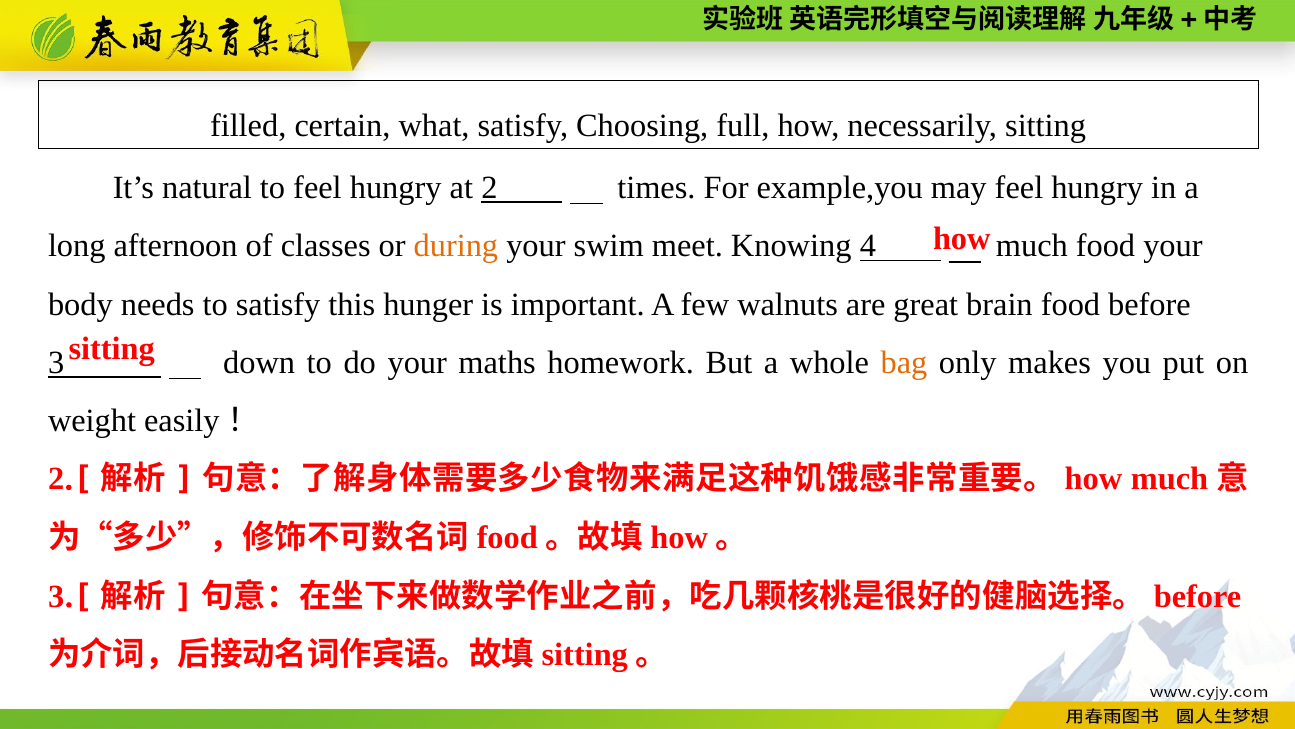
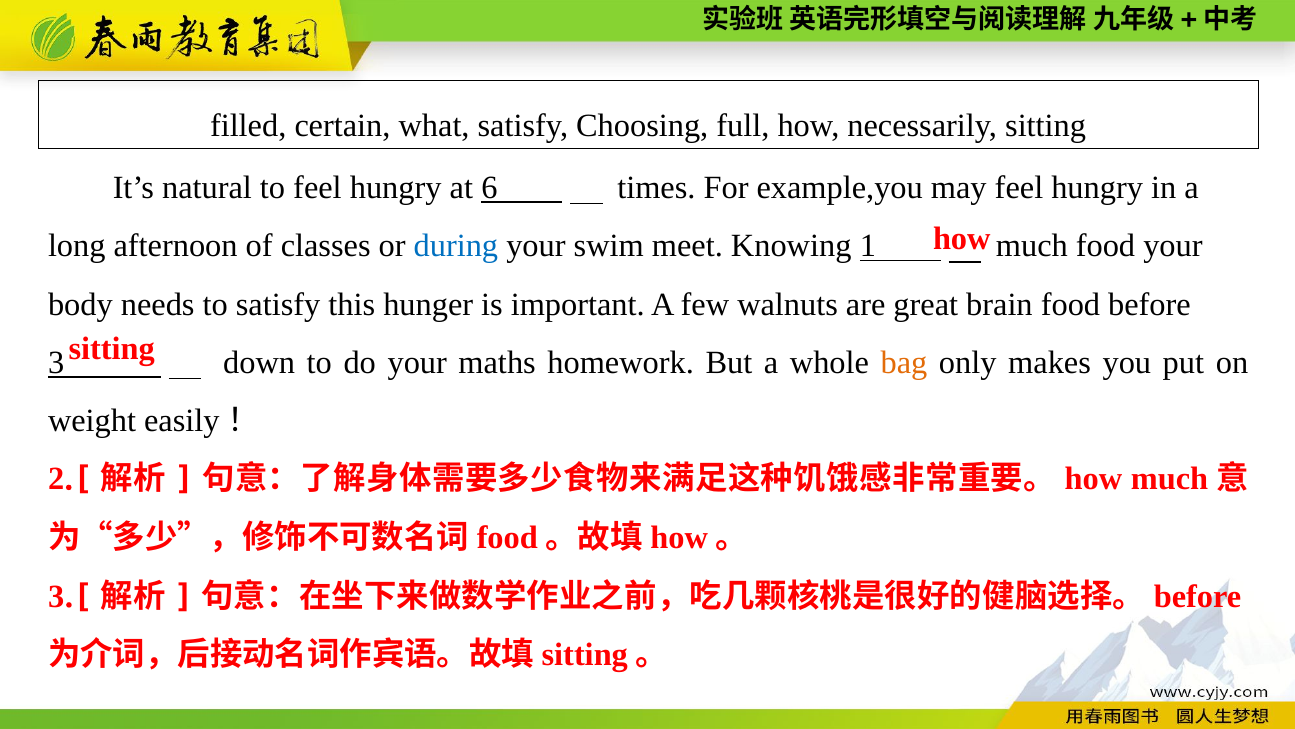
at 2: 2 -> 6 (490, 188)
during colour: orange -> blue (456, 246)
4: 4 -> 1 (868, 246)
